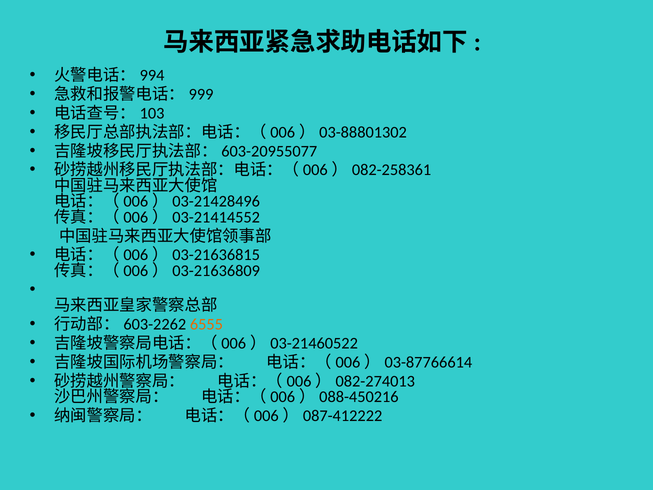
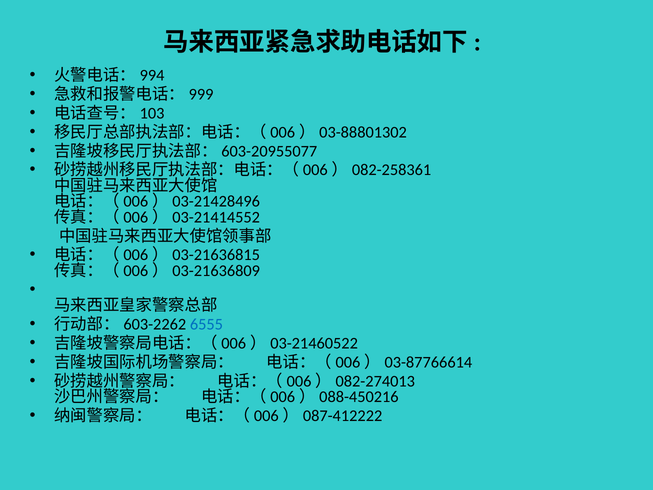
6555 colour: orange -> blue (206, 324)
